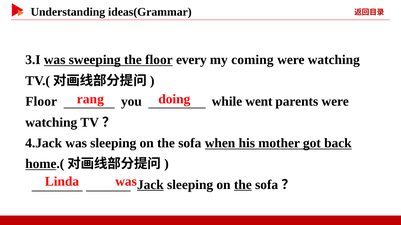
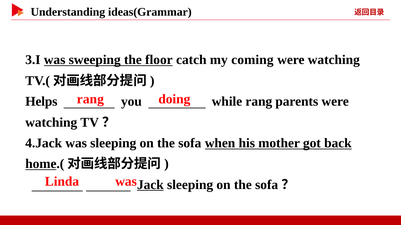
every: every -> catch (191, 60)
Floor: Floor -> Helps (41, 102)
while went: went -> rang (259, 102)
the underline: present -> none (243, 185)
